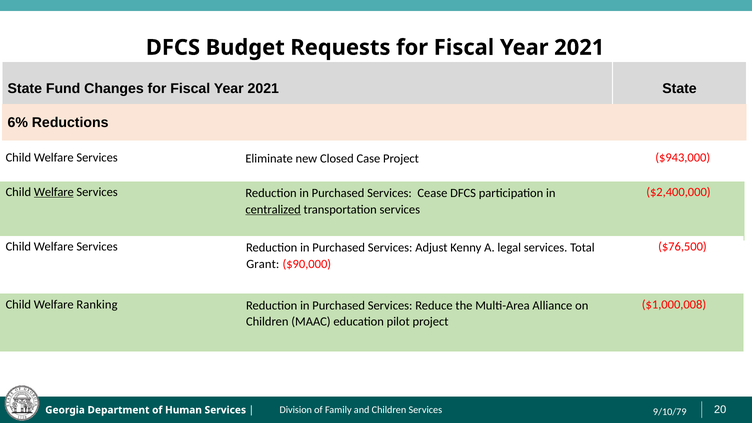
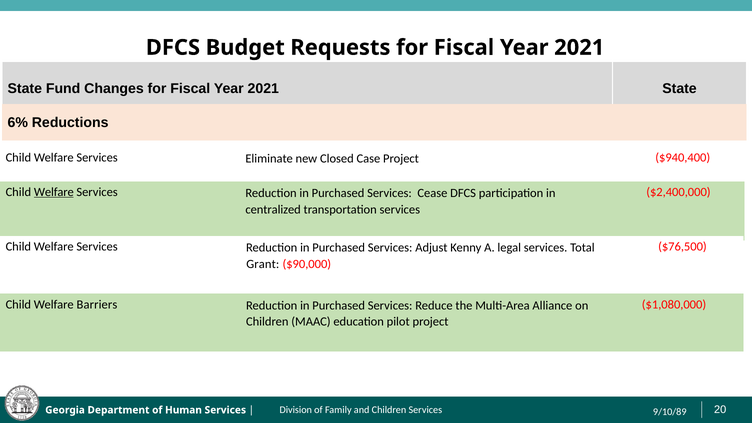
$943,000: $943,000 -> $940,400 (683, 158)
centralized underline: present -> none (273, 209)
Ranking: Ranking -> Barriers (97, 304)
$1,000,008: $1,000,008 -> $1,080,000 (674, 304)
9/10/79: 9/10/79 -> 9/10/89 (670, 412)
